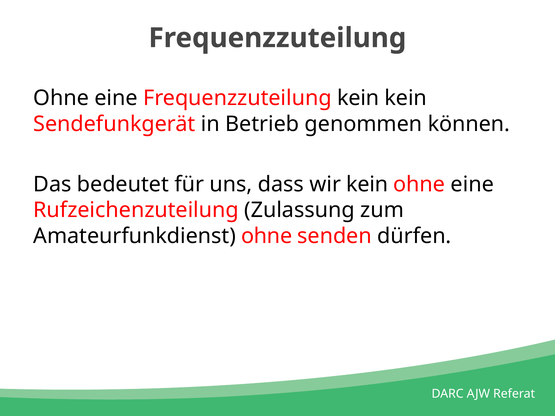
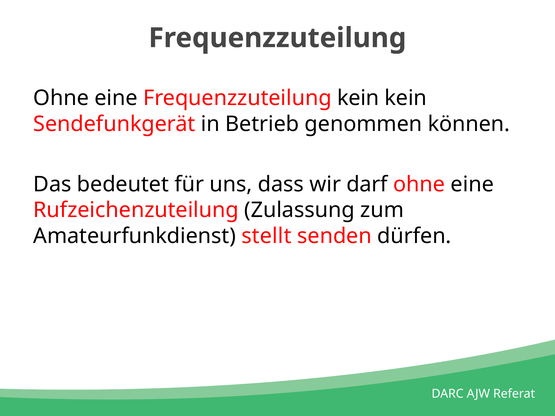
wir kein: kein -> darf (367, 184)
Amateurfunkdienst ohne: ohne -> stellt (266, 236)
